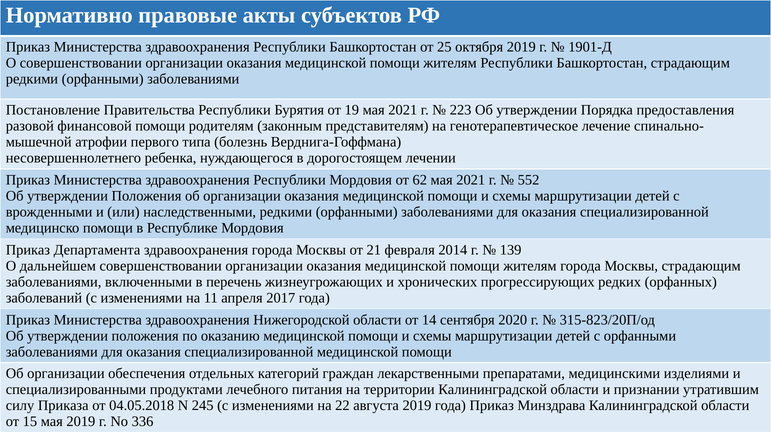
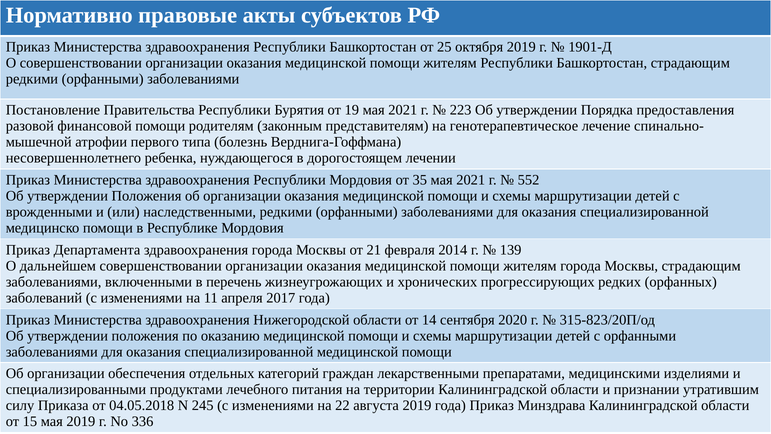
62: 62 -> 35 (420, 180)
